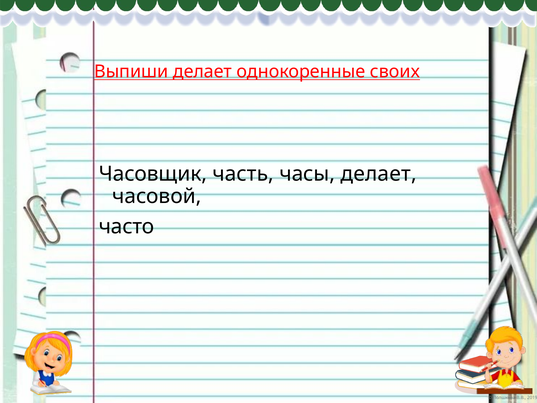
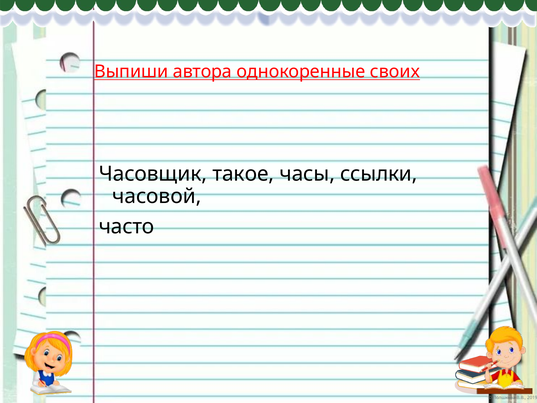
Выпиши делает: делает -> автора (202, 72)
часть: часть -> такое (243, 174)
часы делает: делает -> ссылки (379, 174)
